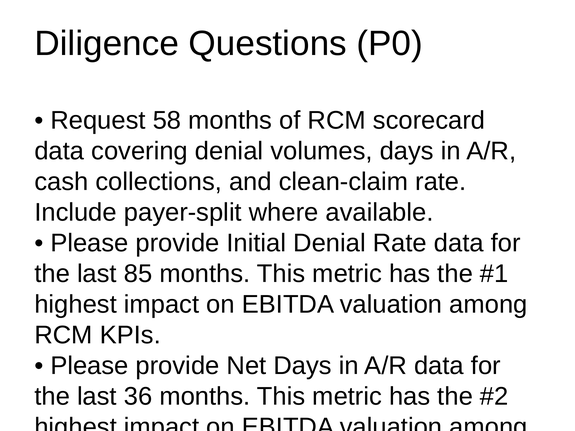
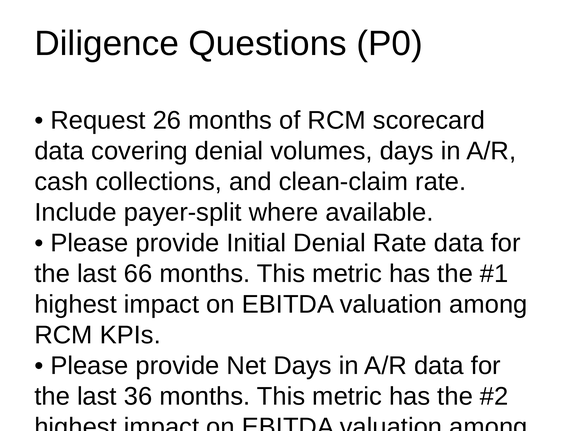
58: 58 -> 26 (167, 121)
85: 85 -> 66 (138, 274)
